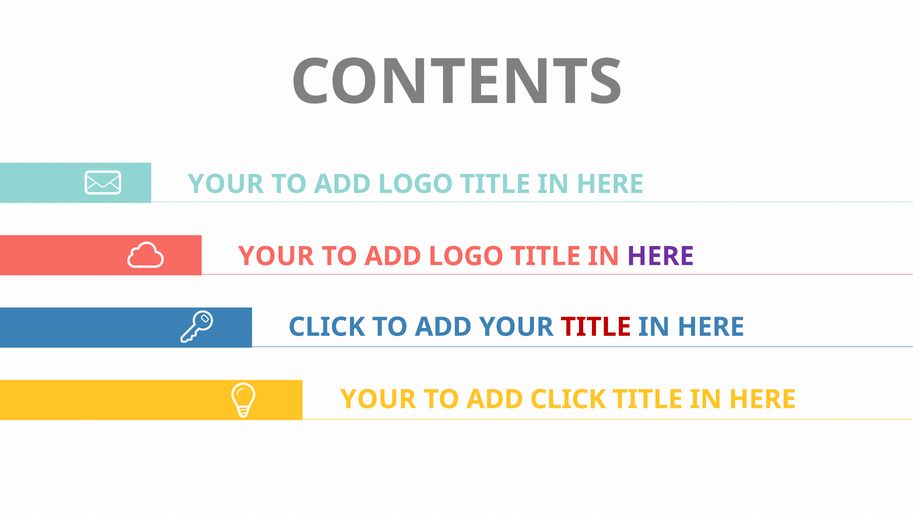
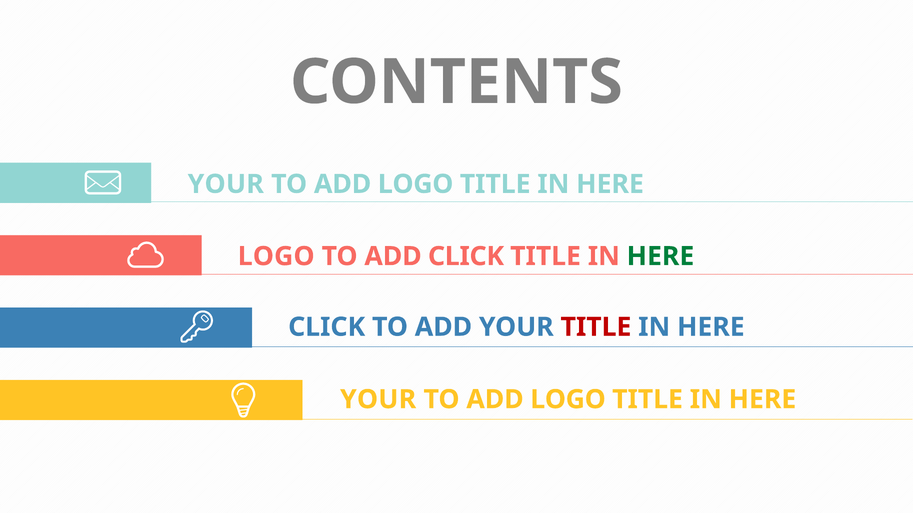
YOUR: YOUR -> LOGO (276, 257)
LOGO: LOGO -> CLICK (466, 257)
HERE colour: purple -> green (660, 257)
CLICK: CLICK -> LOGO (568, 400)
